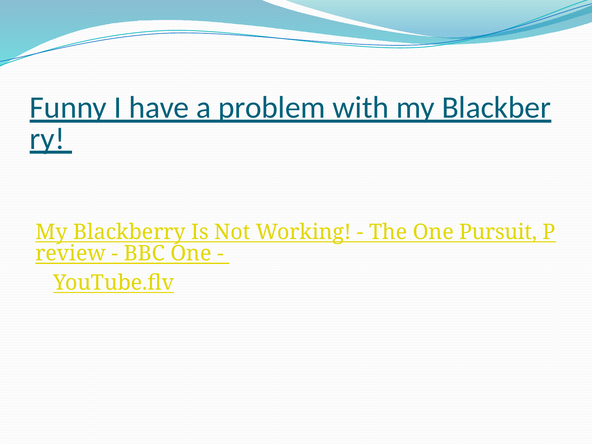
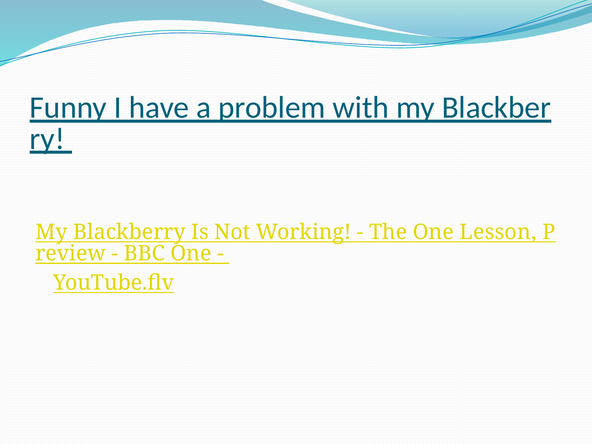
Pursuit: Pursuit -> Lesson (498, 232)
